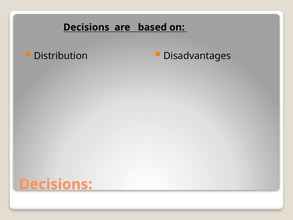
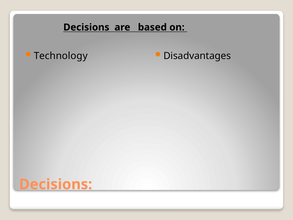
Distribution: Distribution -> Technology (61, 56)
